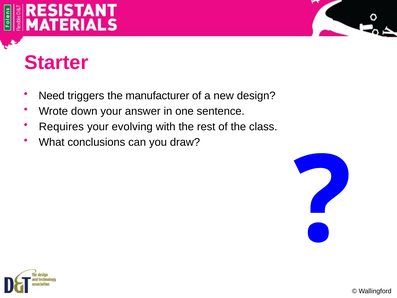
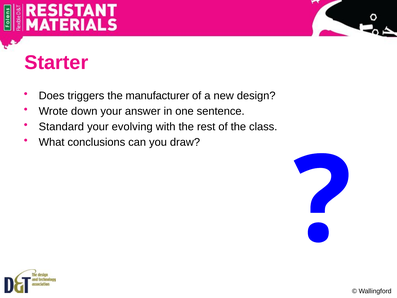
Need: Need -> Does (52, 96)
Requires: Requires -> Standard (61, 127)
